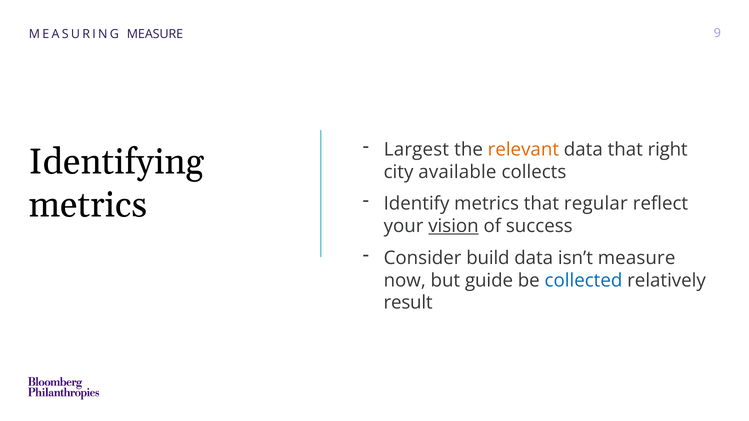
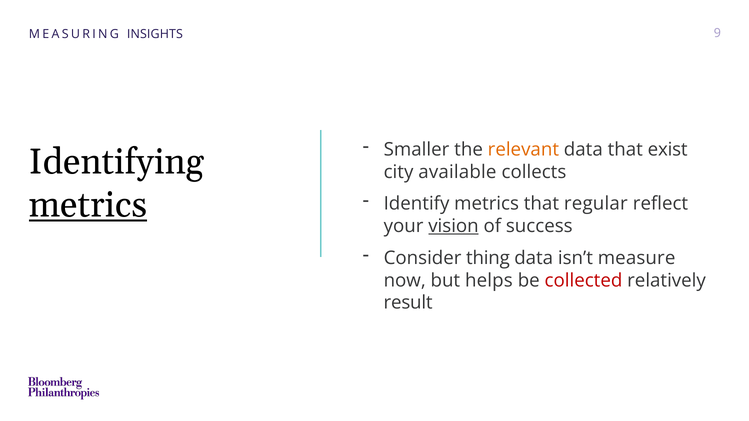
MEASURING MEASURE: MEASURE -> INSIGHTS (155, 34)
Largest: Largest -> Smaller (417, 150)
right: right -> exist (668, 150)
metrics underline: none -> present (88, 205)
build: build -> thing (488, 258)
guide: guide -> helps (489, 281)
collected colour: blue -> red (583, 281)
